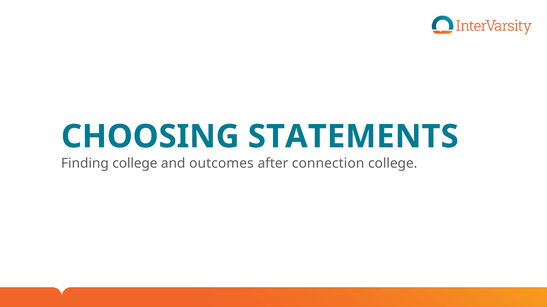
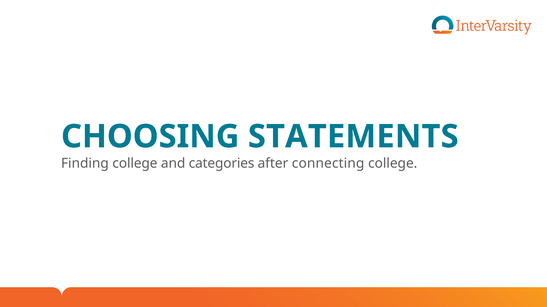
outcomes: outcomes -> categories (222, 164)
connection: connection -> connecting (328, 164)
